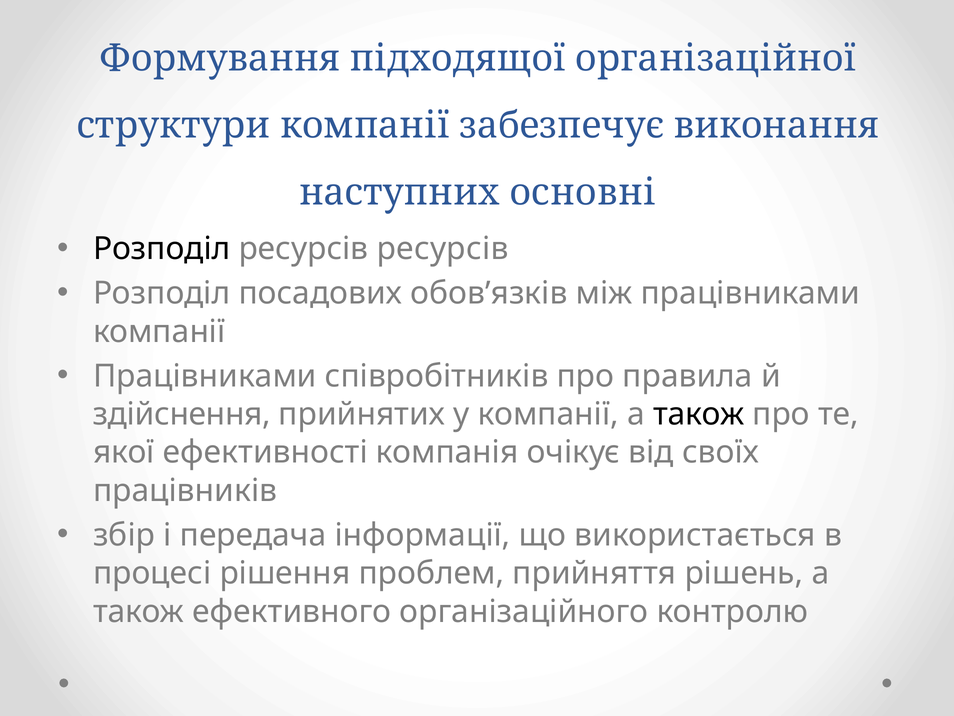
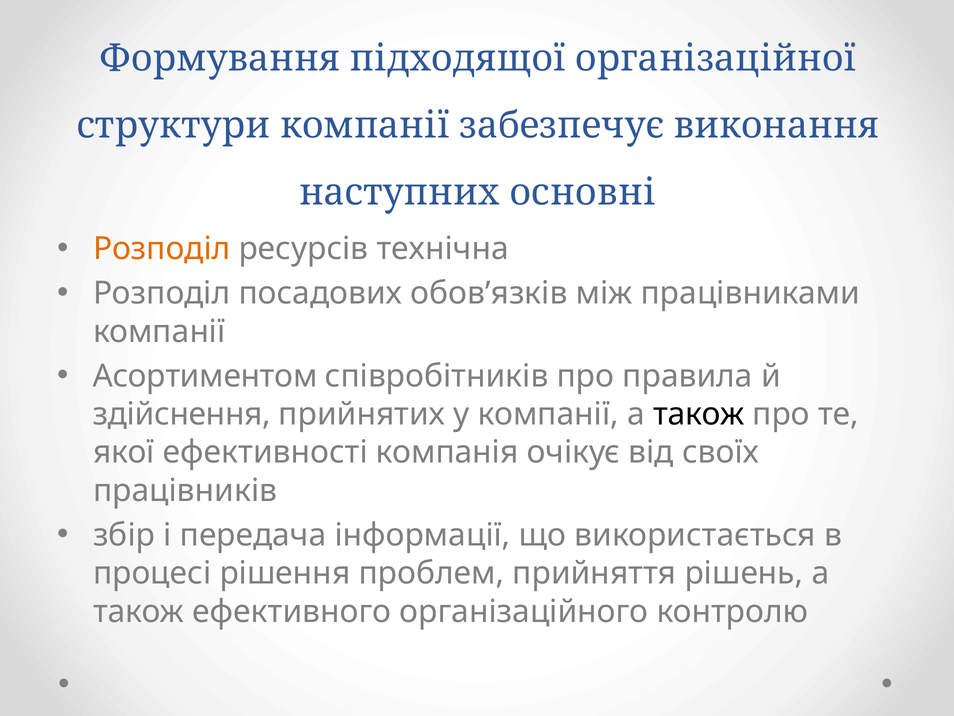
Розподіл colour: black -> orange (162, 249)
ресурсів ресурсів: ресурсів -> технічна (443, 249)
Працівниками: Працівниками -> Асортиментом (205, 376)
